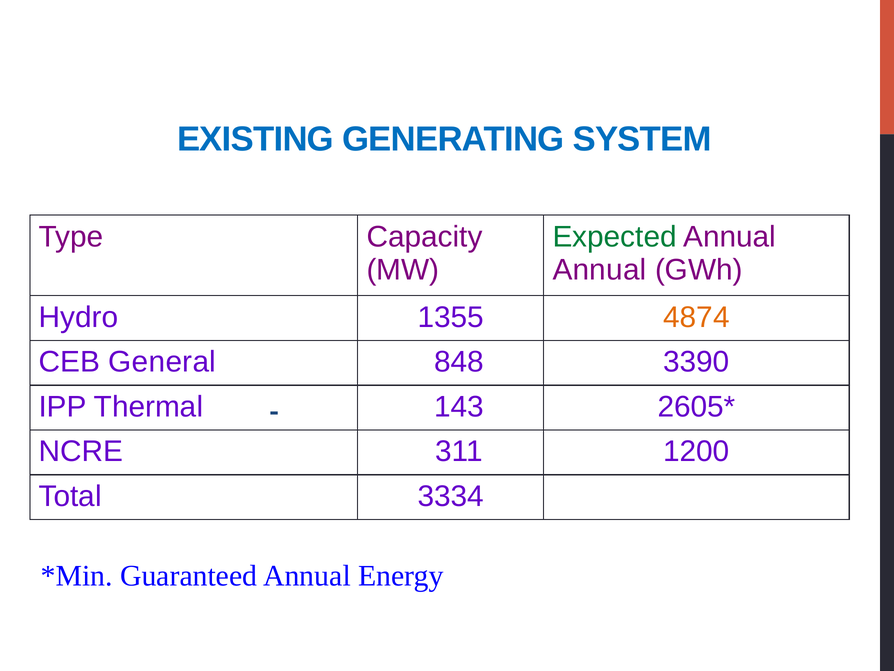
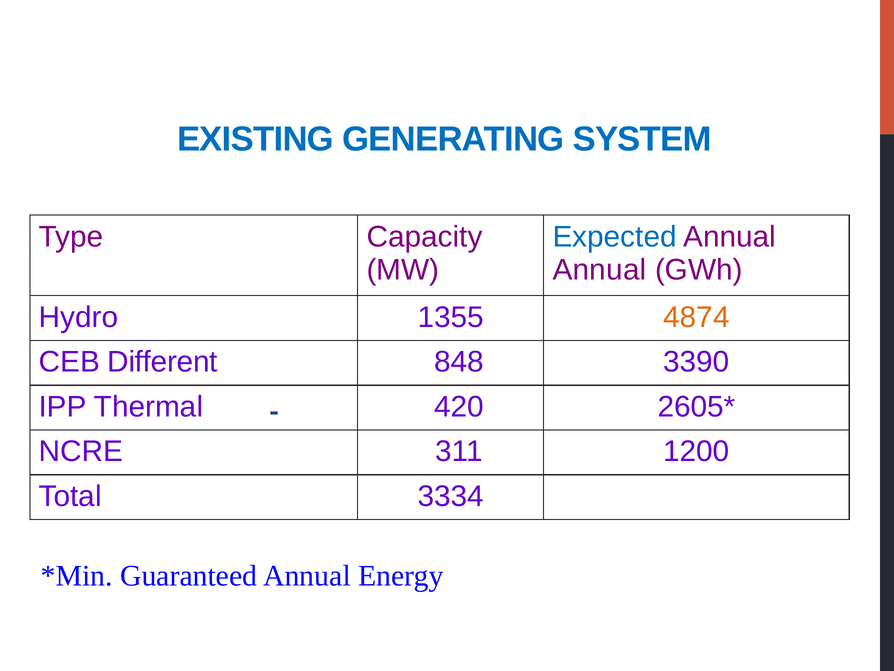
Expected colour: green -> blue (615, 237)
General: General -> Different (162, 362)
143: 143 -> 420 (459, 407)
